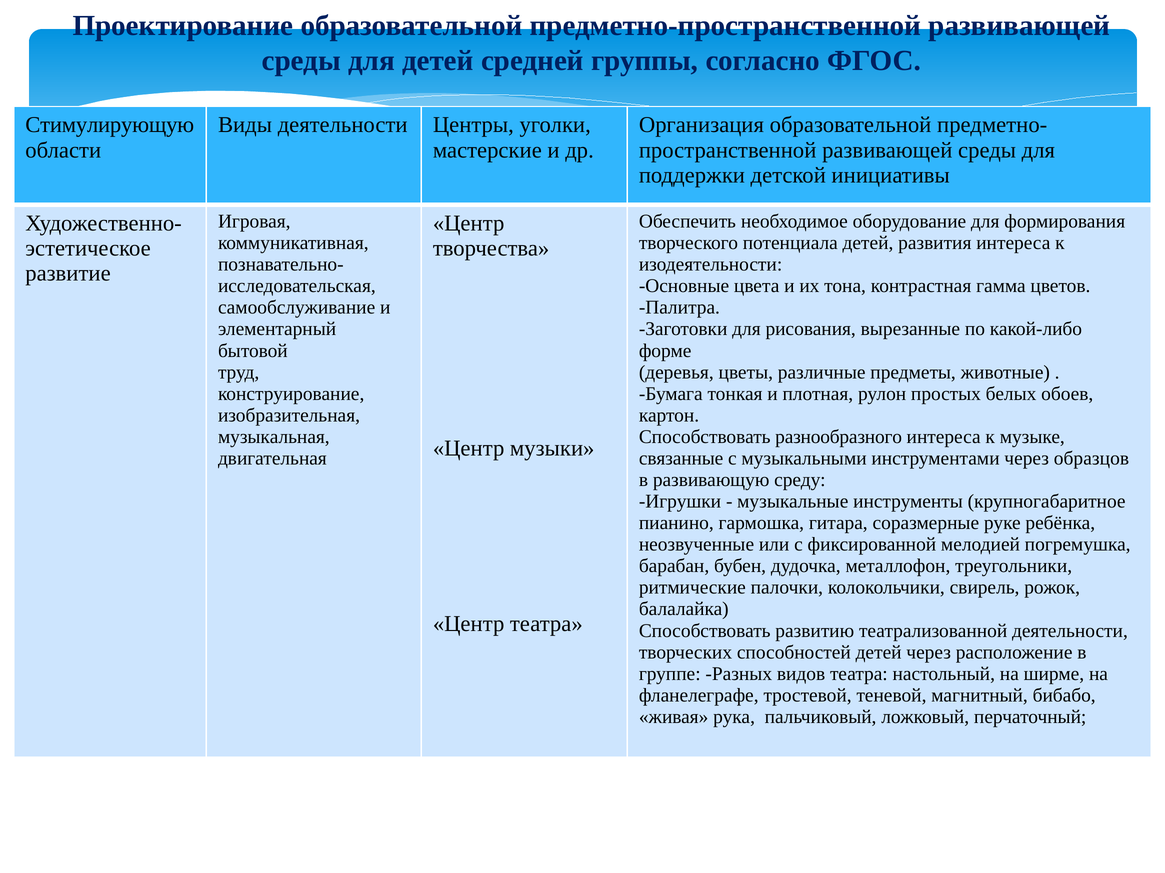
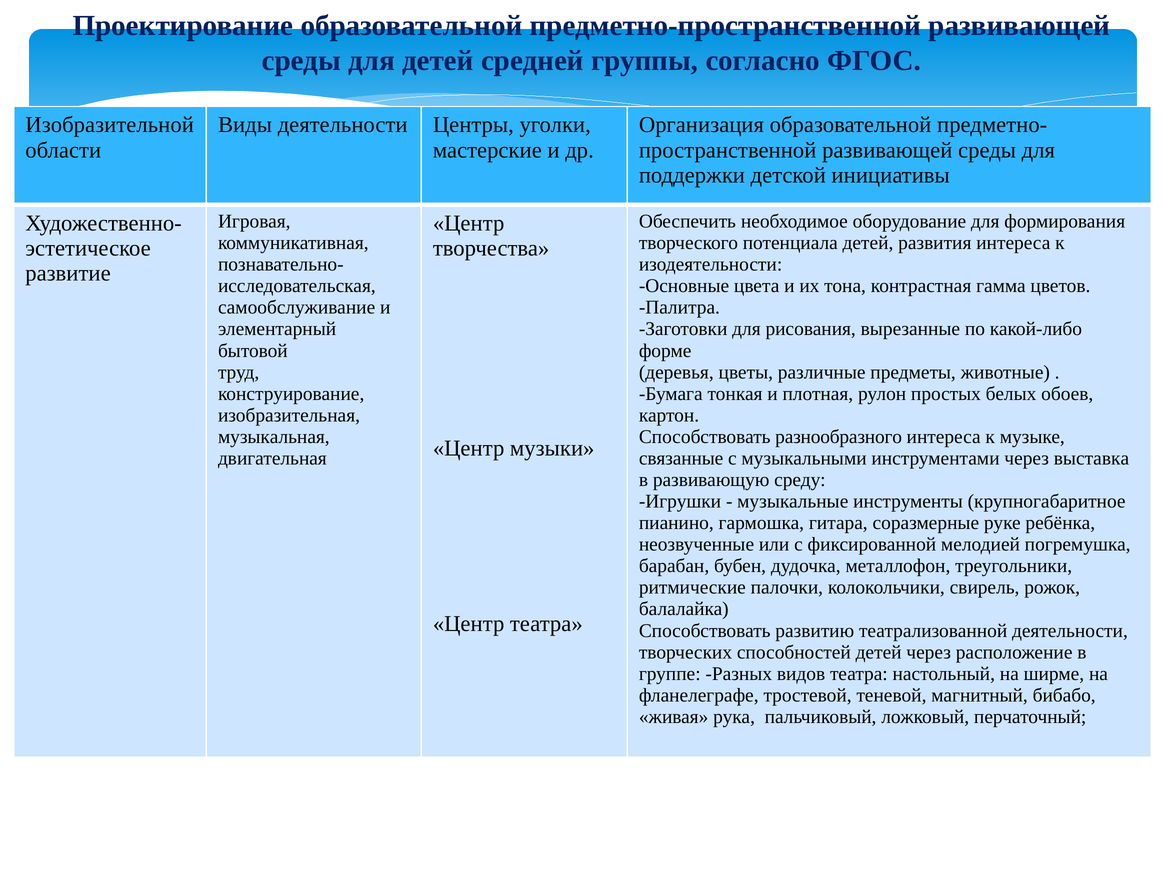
Стимулирующую: Стимулирующую -> Изобразительной (110, 125)
образцов: образцов -> выставка (1091, 459)
